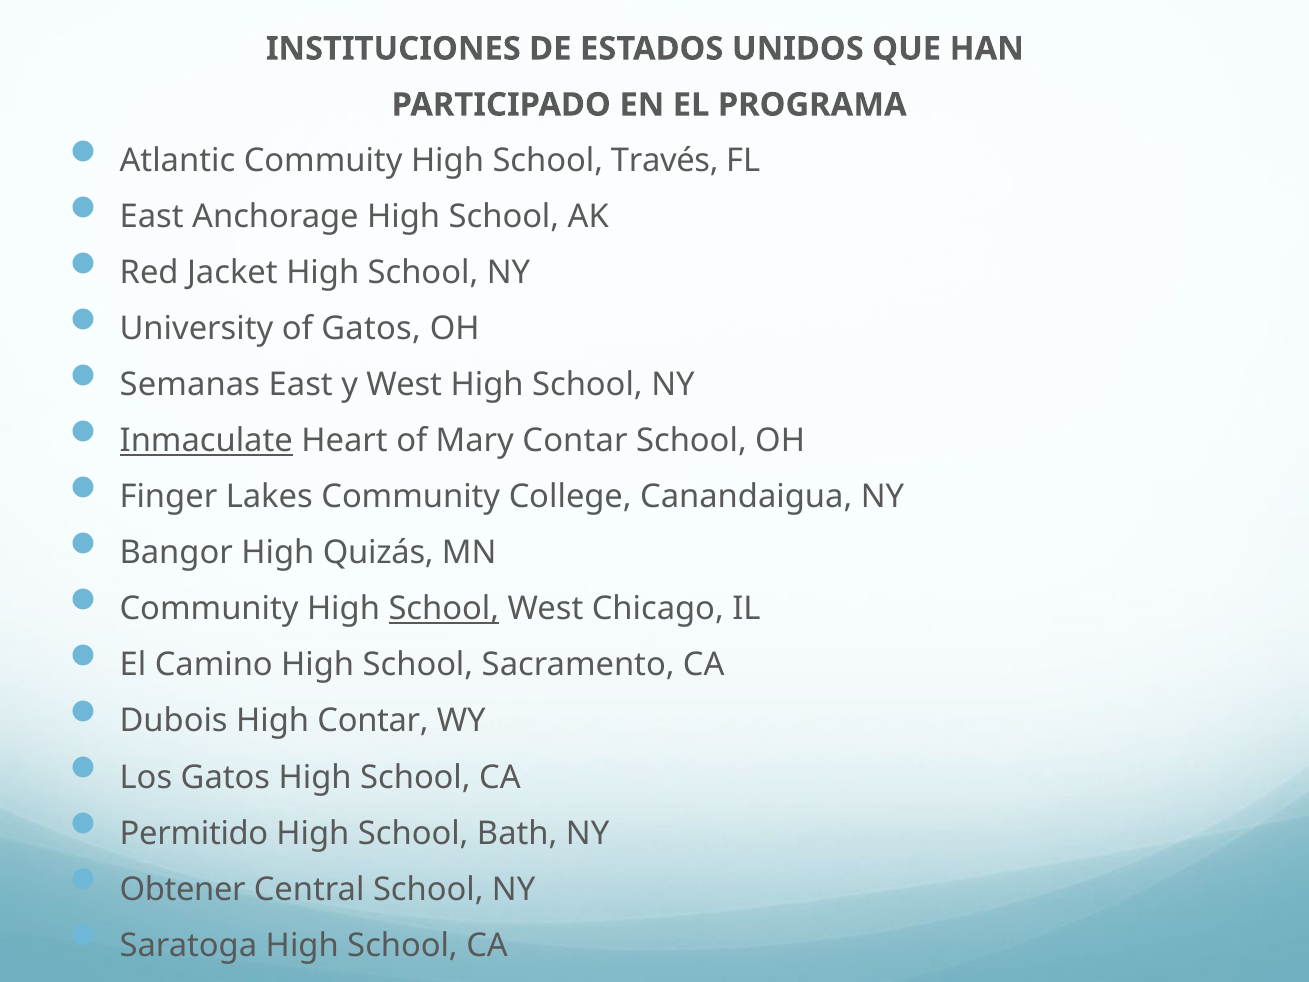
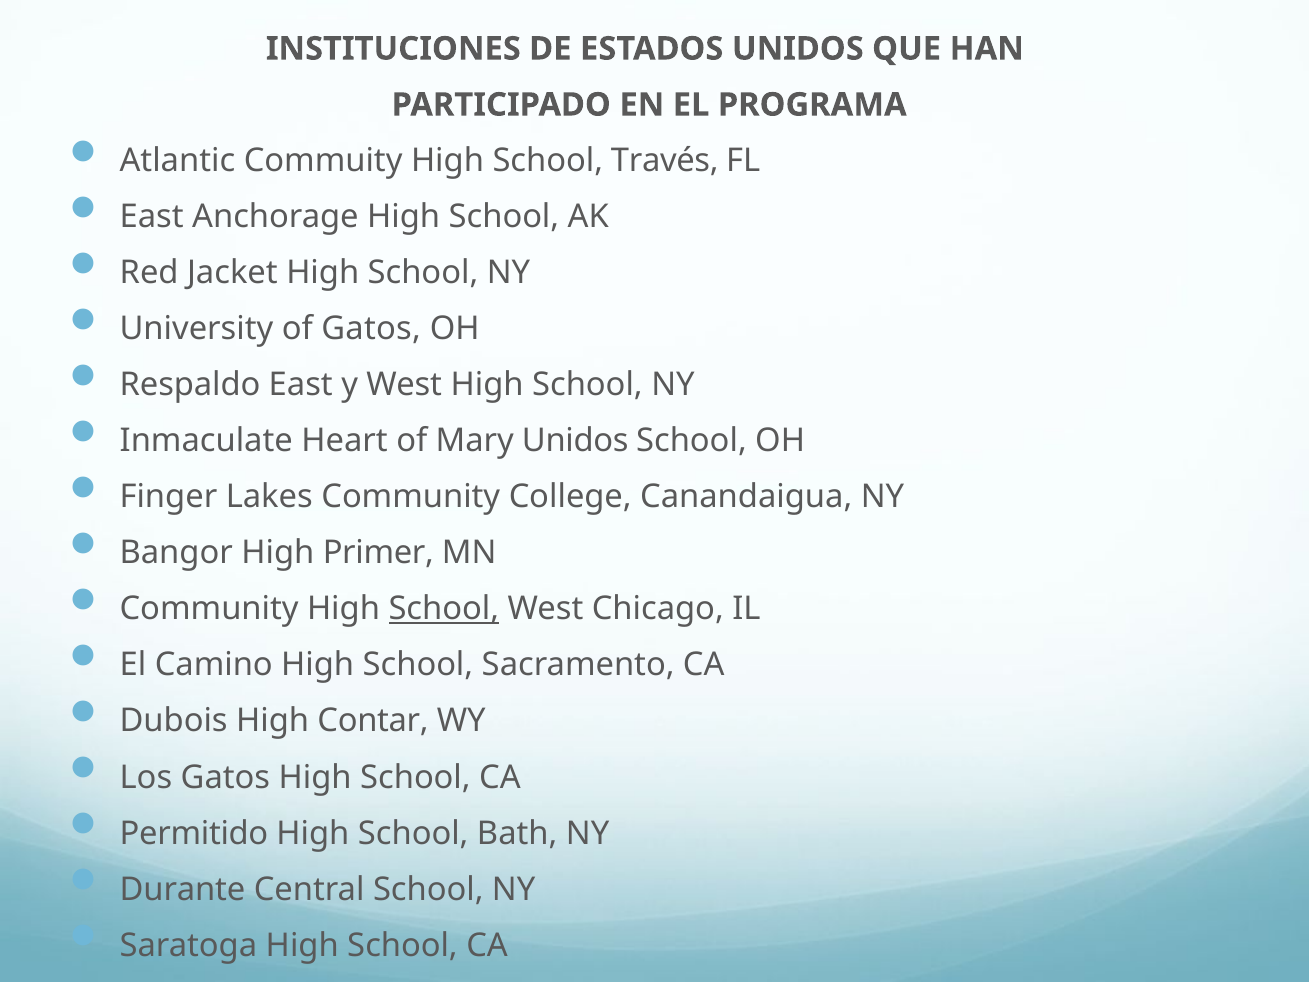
Semanas: Semanas -> Respaldo (190, 385)
Inmaculate underline: present -> none (206, 441)
Mary Contar: Contar -> Unidos (575, 441)
Quizás: Quizás -> Primer (378, 553)
Obtener: Obtener -> Durante (183, 889)
